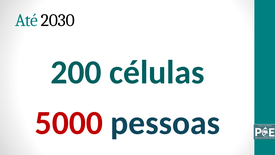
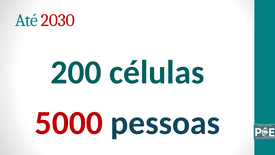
2030 colour: black -> red (58, 20)
